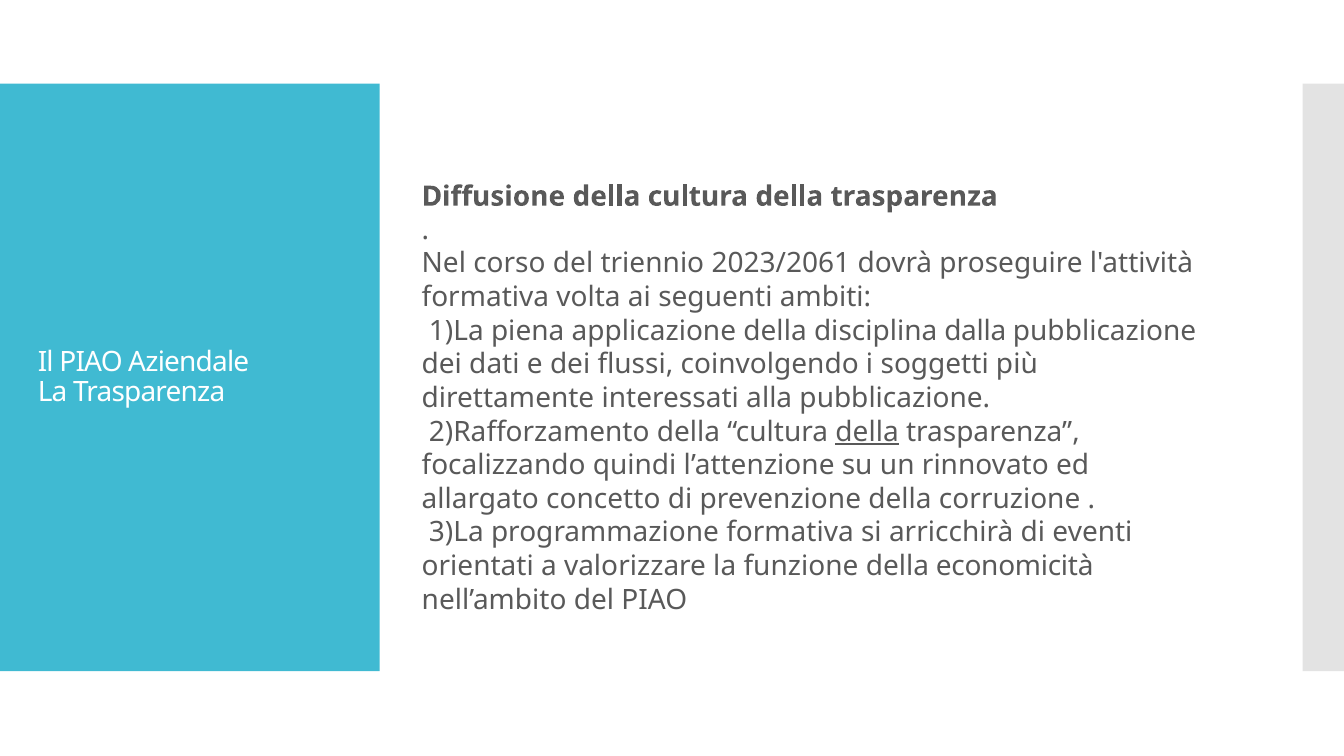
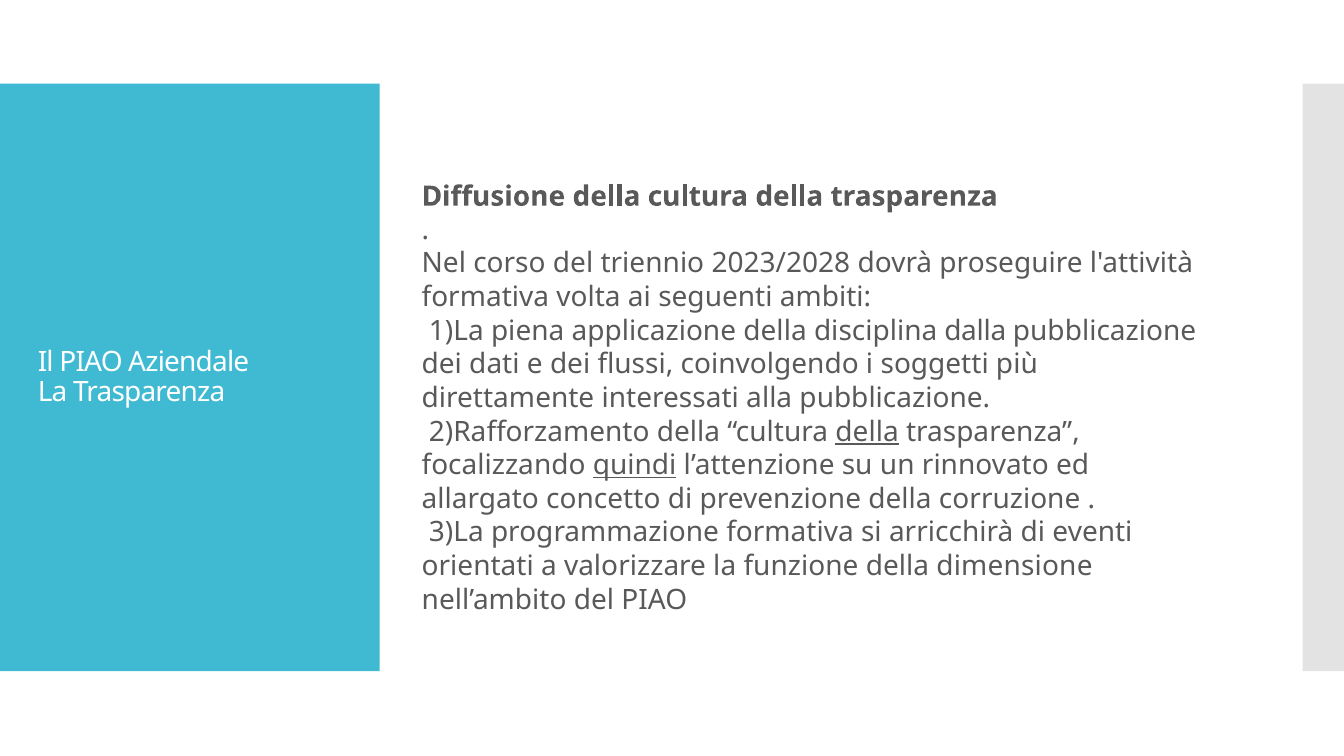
2023/2061: 2023/2061 -> 2023/2028 (781, 264)
quindi underline: none -> present (635, 465)
economicità: economicità -> dimensione (1014, 566)
